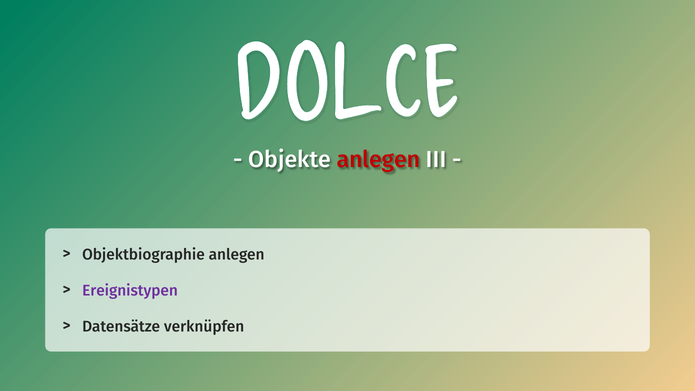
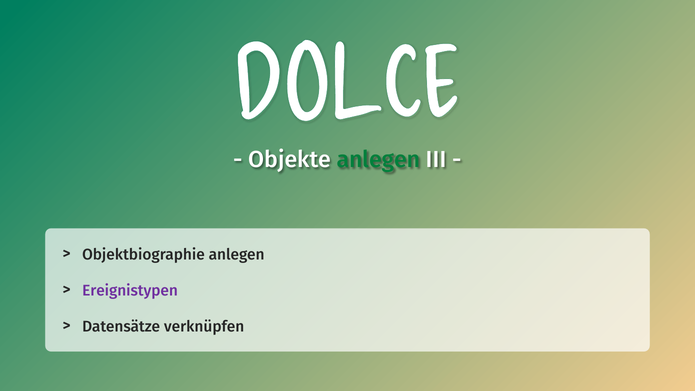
anlegen colour: red -> green (378, 160)
